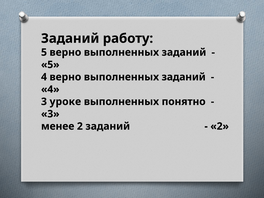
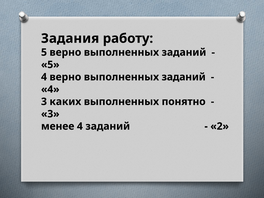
Заданий: Заданий -> Задания (70, 38)
уроке: уроке -> каких (65, 102)
менее 2: 2 -> 4 (80, 126)
